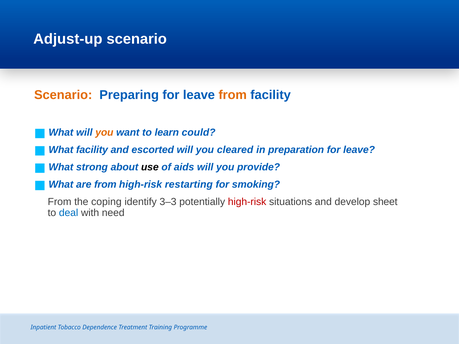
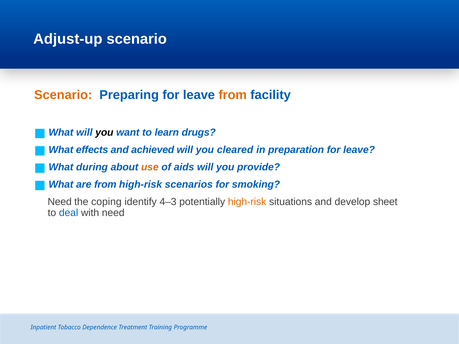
you colour: orange -> black (104, 133)
could: could -> drugs (199, 133)
facility: facility -> effects (92, 150)
escorted: escorted -> achieved (153, 150)
strong: strong -> during (92, 167)
use colour: black -> orange (150, 167)
restarting: restarting -> scenarios (189, 185)
From: From -> Need (60, 202)
3‒3: 3‒3 -> 4‒3 (168, 202)
high-risk colour: red -> orange (247, 202)
